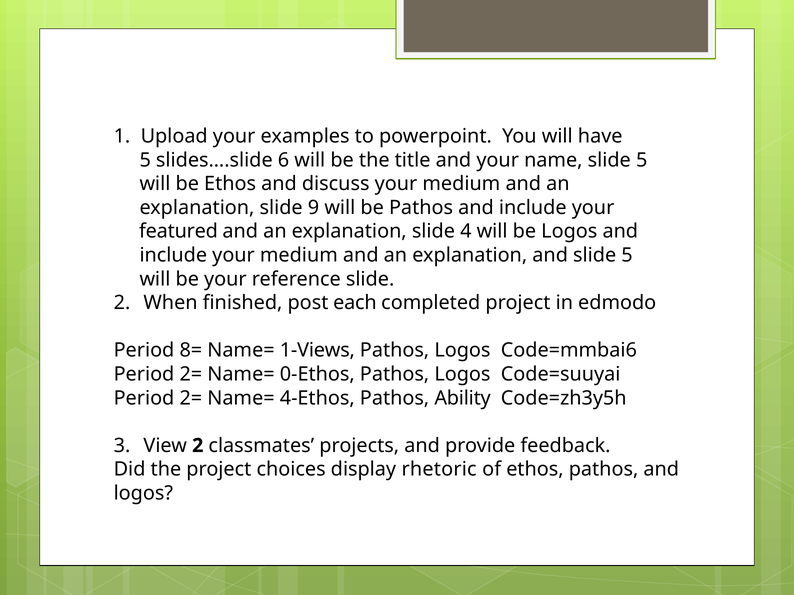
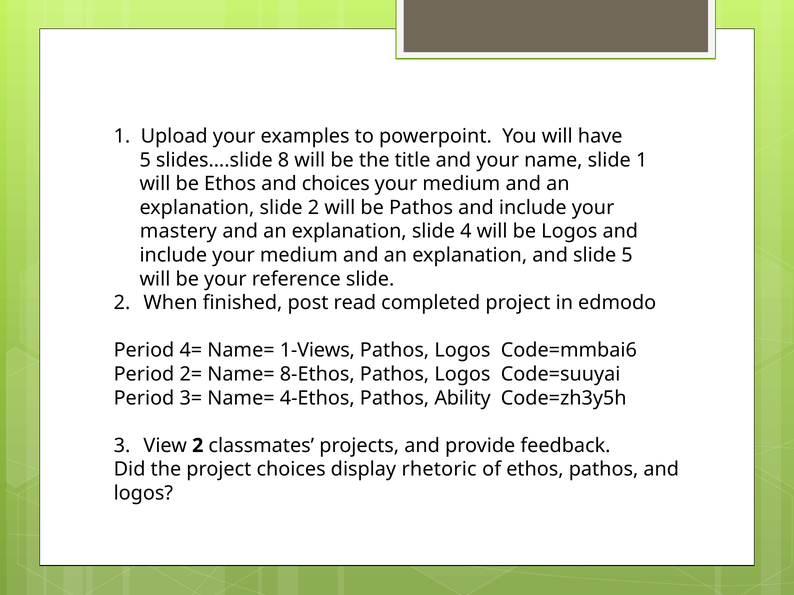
6: 6 -> 8 (283, 160)
name slide 5: 5 -> 1 (642, 160)
and discuss: discuss -> choices (336, 184)
explanation slide 9: 9 -> 2 (314, 208)
featured: featured -> mastery (178, 232)
each: each -> read (355, 303)
8=: 8= -> 4= (191, 351)
0-Ethos: 0-Ethos -> 8-Ethos (317, 374)
2=: 2= -> 3= (191, 398)
